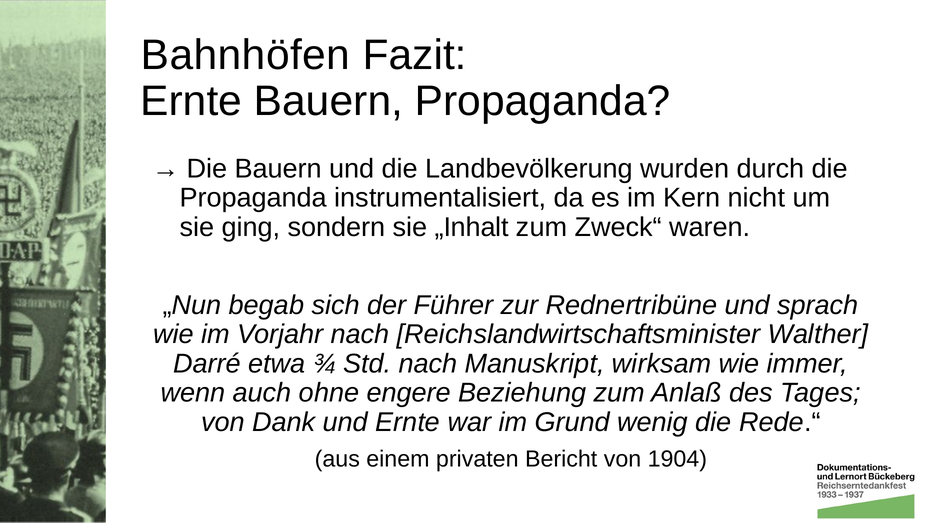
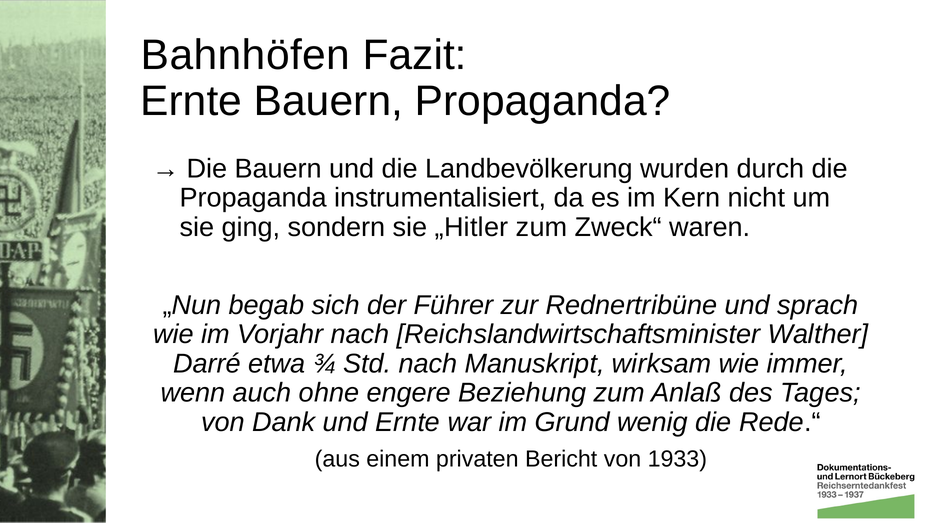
„Inhalt: „Inhalt -> „Hitler (472, 227)
1904: 1904 -> 1933 (677, 459)
